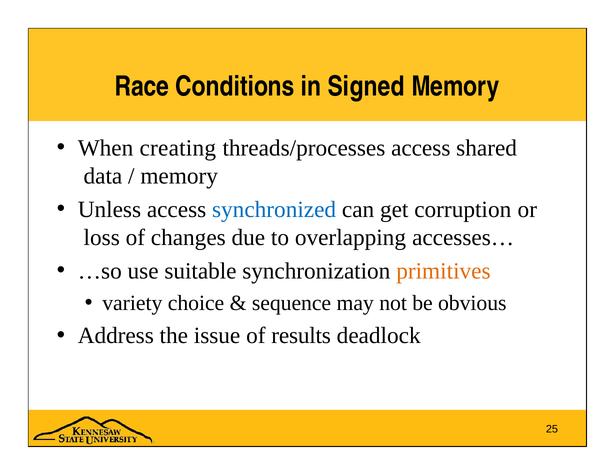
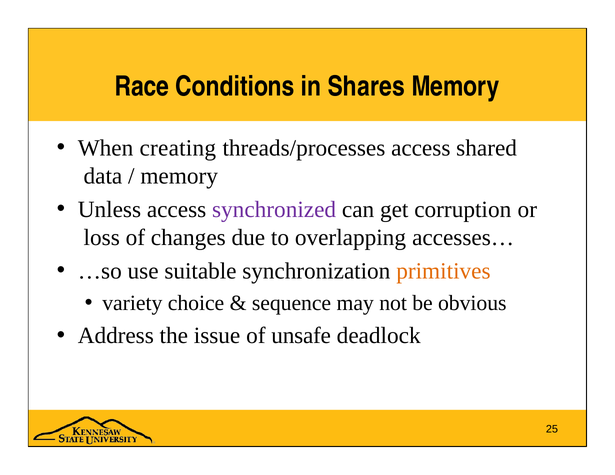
Signed: Signed -> Shares (366, 87)
synchronized colour: blue -> purple (274, 210)
results: results -> unsafe (301, 336)
